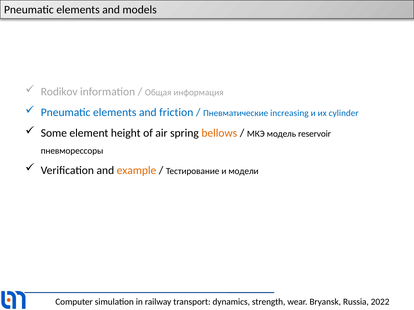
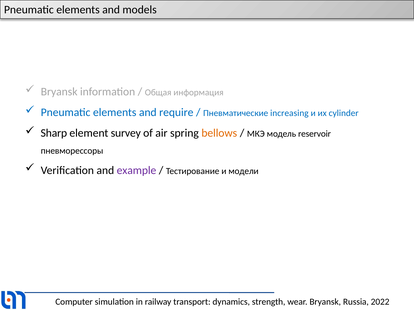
Rodikov: Rodikov -> Bryansk (59, 92)
friction: friction -> require (176, 113)
Some: Some -> Sharp (54, 133)
height: height -> survey (126, 133)
example colour: orange -> purple (137, 171)
